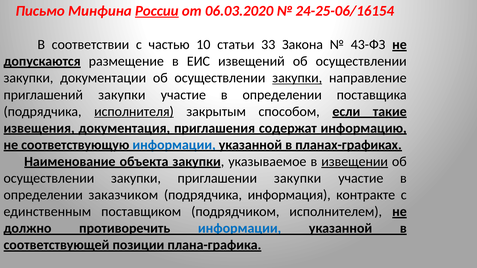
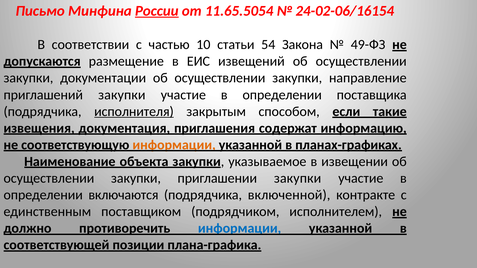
06.03.2020: 06.03.2020 -> 11.65.5054 (239, 11)
24-25-06/16154: 24-25-06/16154 -> 24-02-06/16154 (345, 11)
33: 33 -> 54 (268, 45)
43-ФЗ: 43-ФЗ -> 49-ФЗ (368, 45)
закупки underline: present -> none (297, 78)
информации colour: blue -> orange (174, 145)
извещении underline: present -> none (355, 162)
заказчиком: заказчиком -> включаются (123, 195)
информация: информация -> включенной (289, 195)
